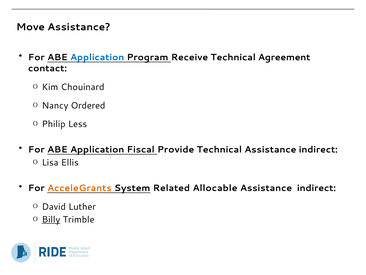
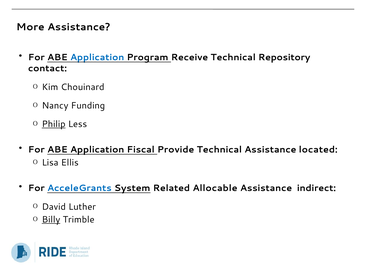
Move: Move -> More (30, 27)
Agreement: Agreement -> Repository (284, 57)
Ordered: Ordered -> Funding (88, 105)
Philip underline: none -> present (54, 124)
Technical Assistance indirect: indirect -> located (318, 149)
AcceleGrants colour: orange -> blue (79, 188)
